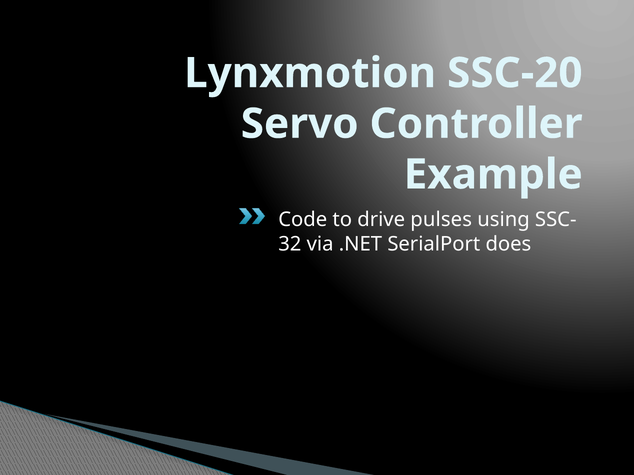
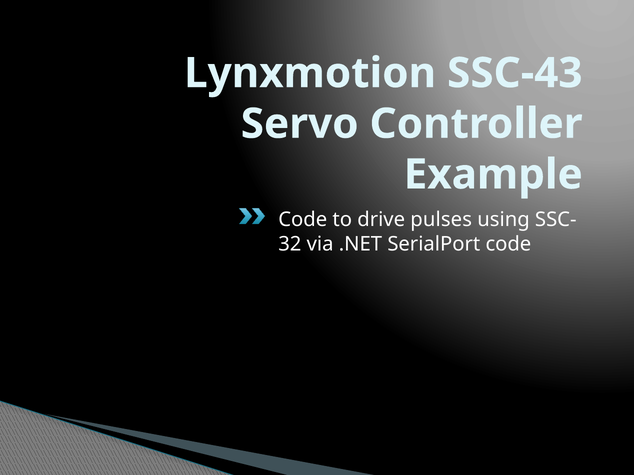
SSC-20: SSC-20 -> SSC-43 (515, 73)
SerialPort does: does -> code (508, 244)
